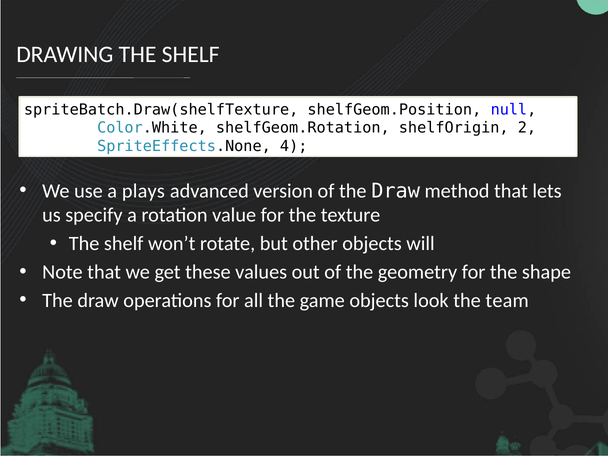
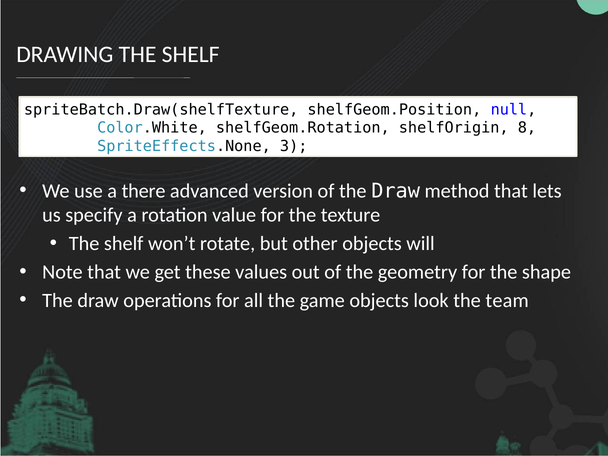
2: 2 -> 8 (527, 128)
4: 4 -> 3 (294, 146)
plays: plays -> there (144, 191)
